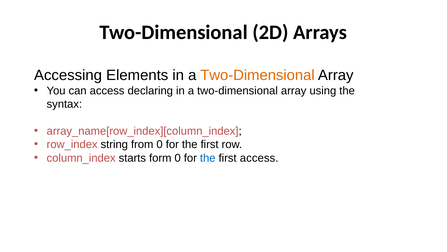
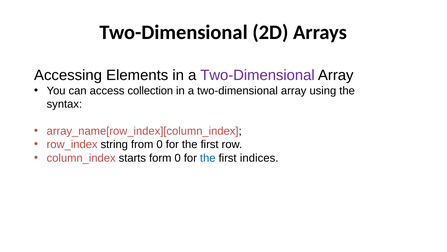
Two-Dimensional colour: orange -> purple (257, 75)
declaring: declaring -> collection (150, 91)
first access: access -> indices (259, 158)
